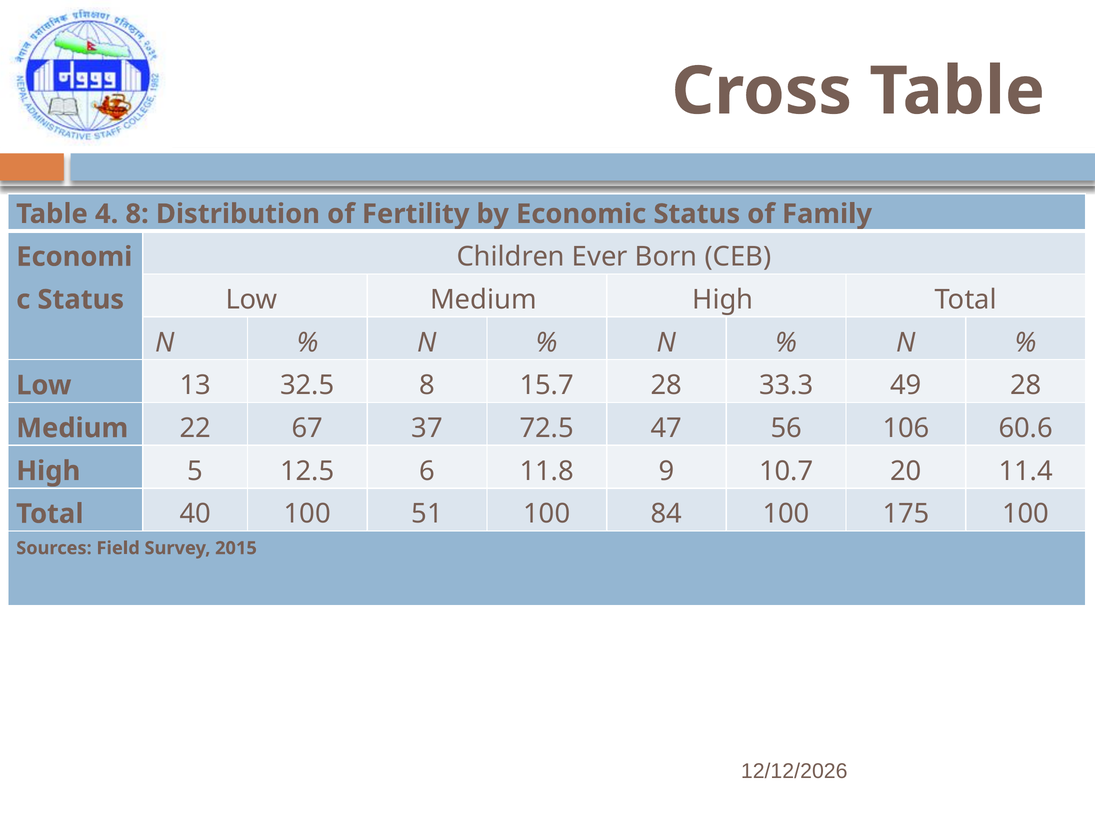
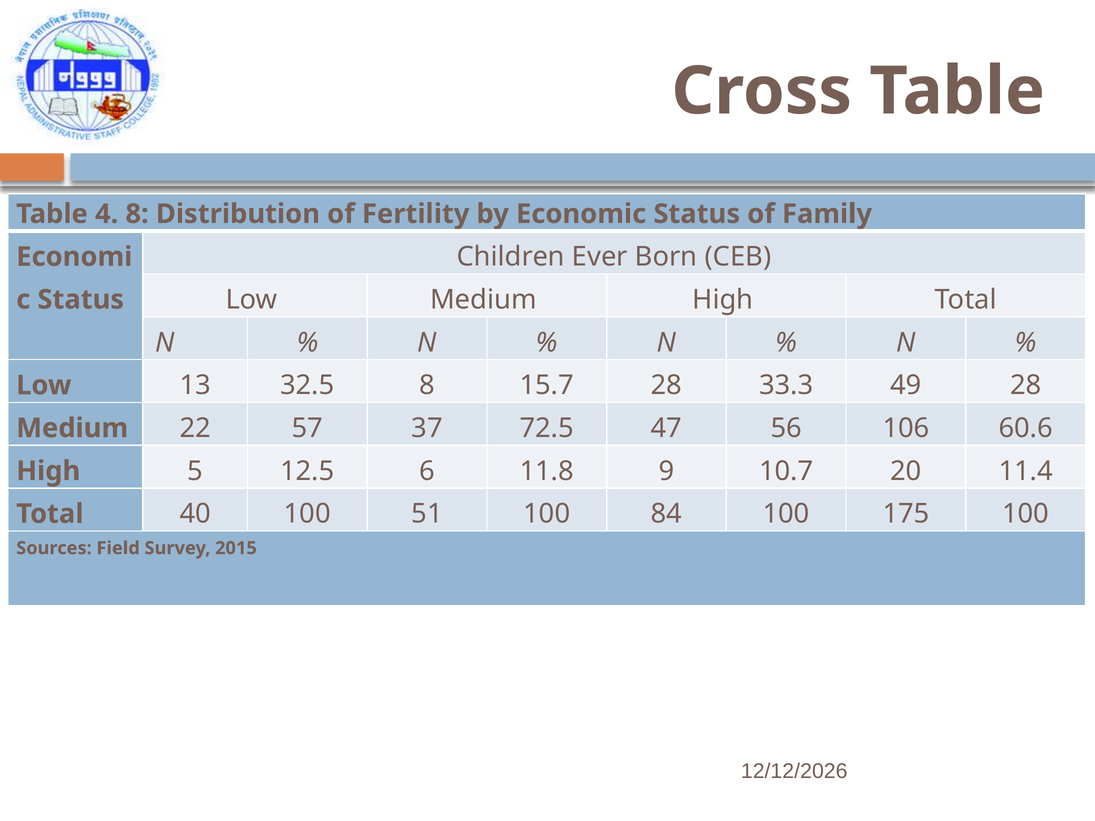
67: 67 -> 57 (307, 428)
